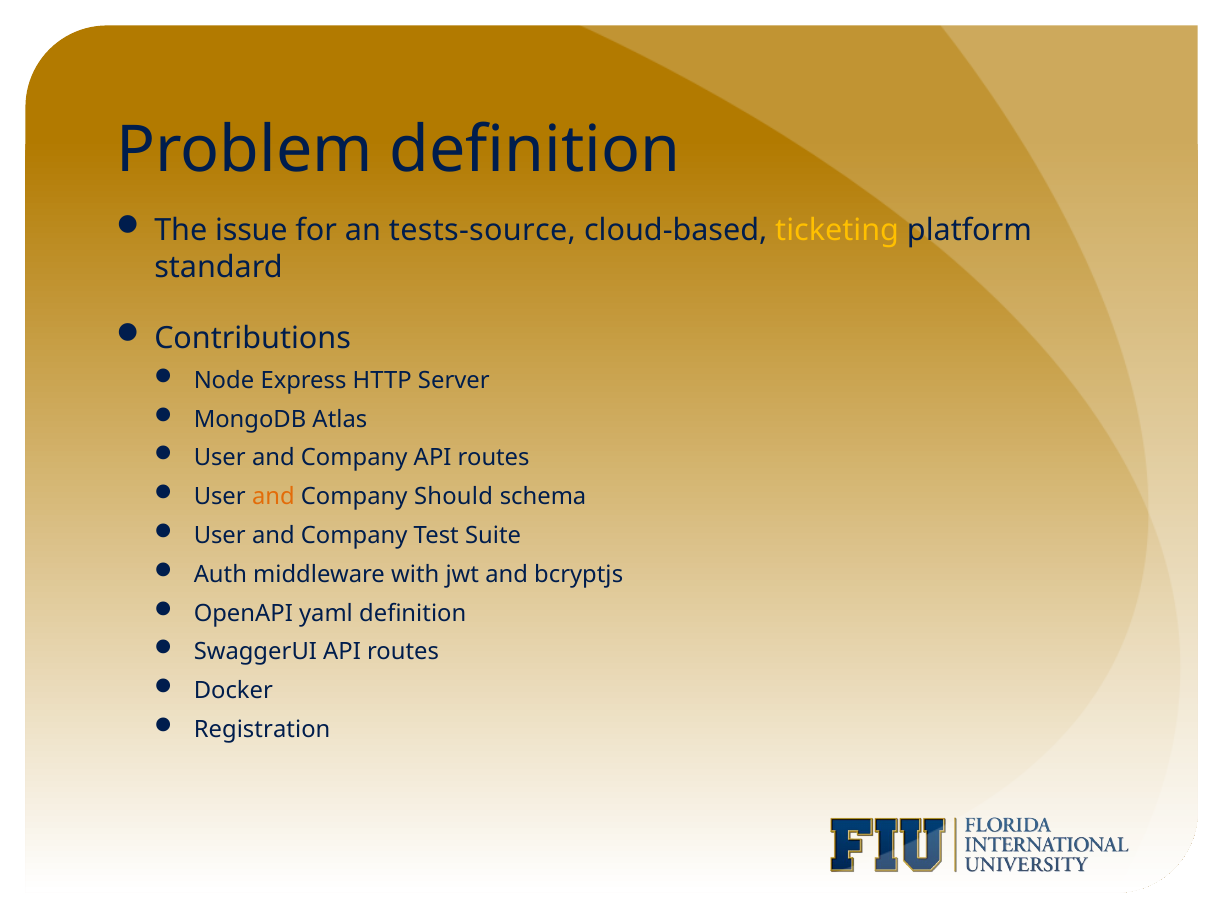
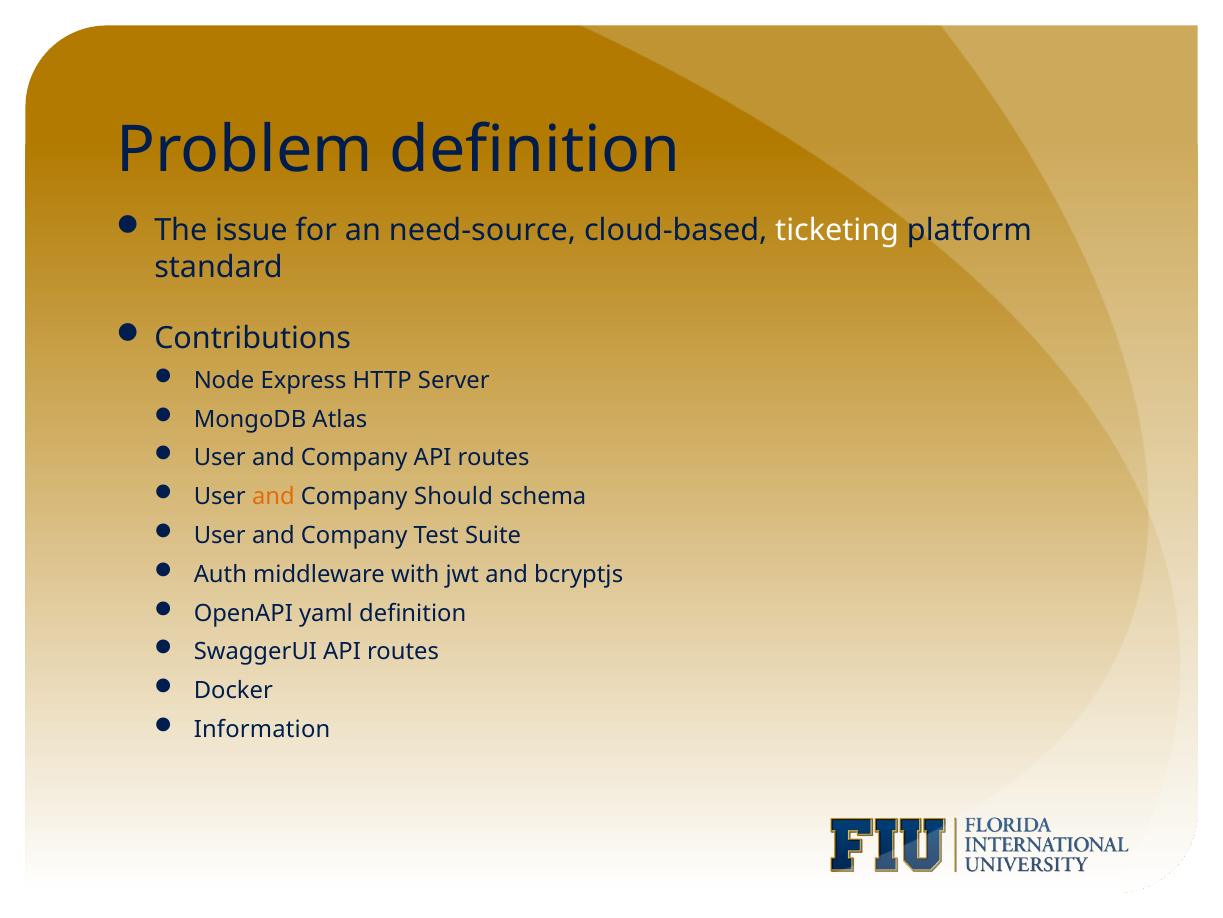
tests-source: tests-source -> need-source (483, 230)
ticketing colour: yellow -> white (837, 230)
Registration: Registration -> Information (262, 729)
